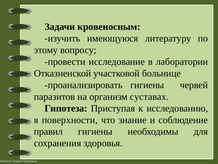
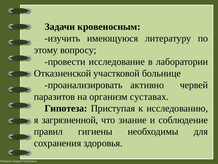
проанализировать гигиены: гигиены -> активно (147, 85)
поверхности: поверхности -> загрязненной (70, 120)
